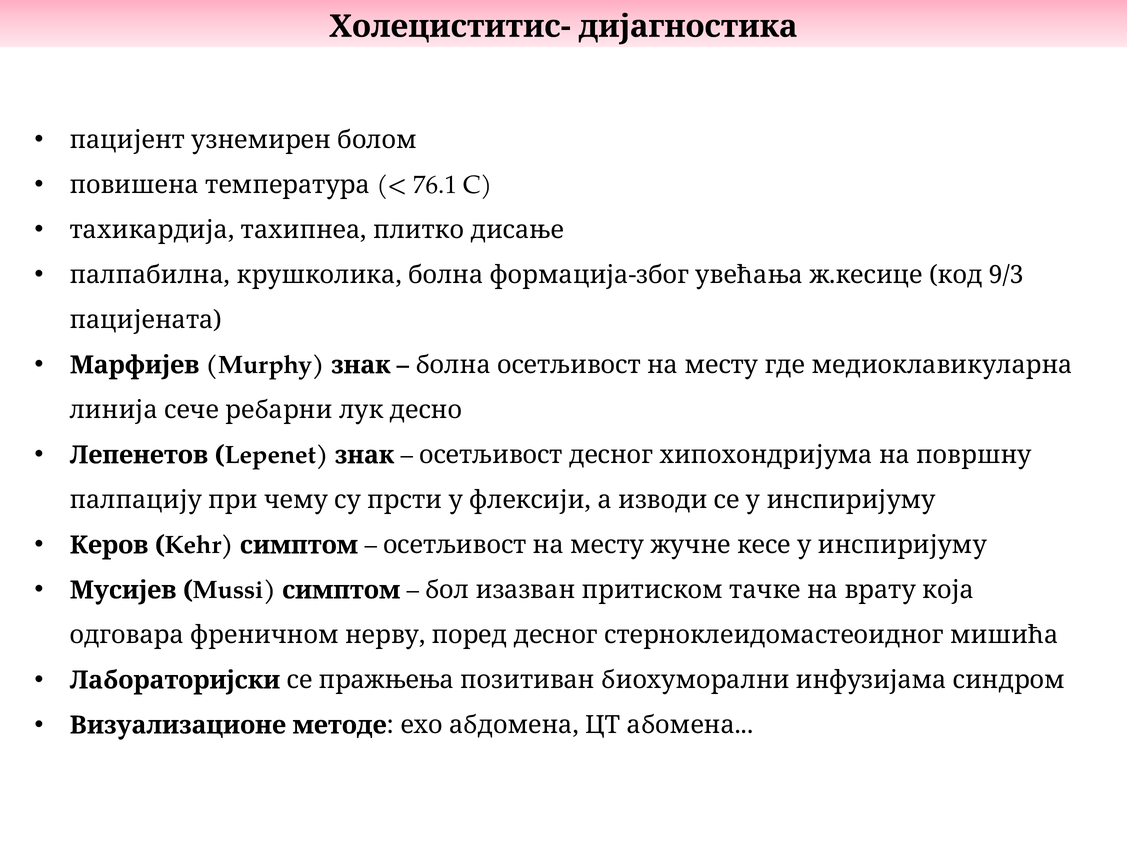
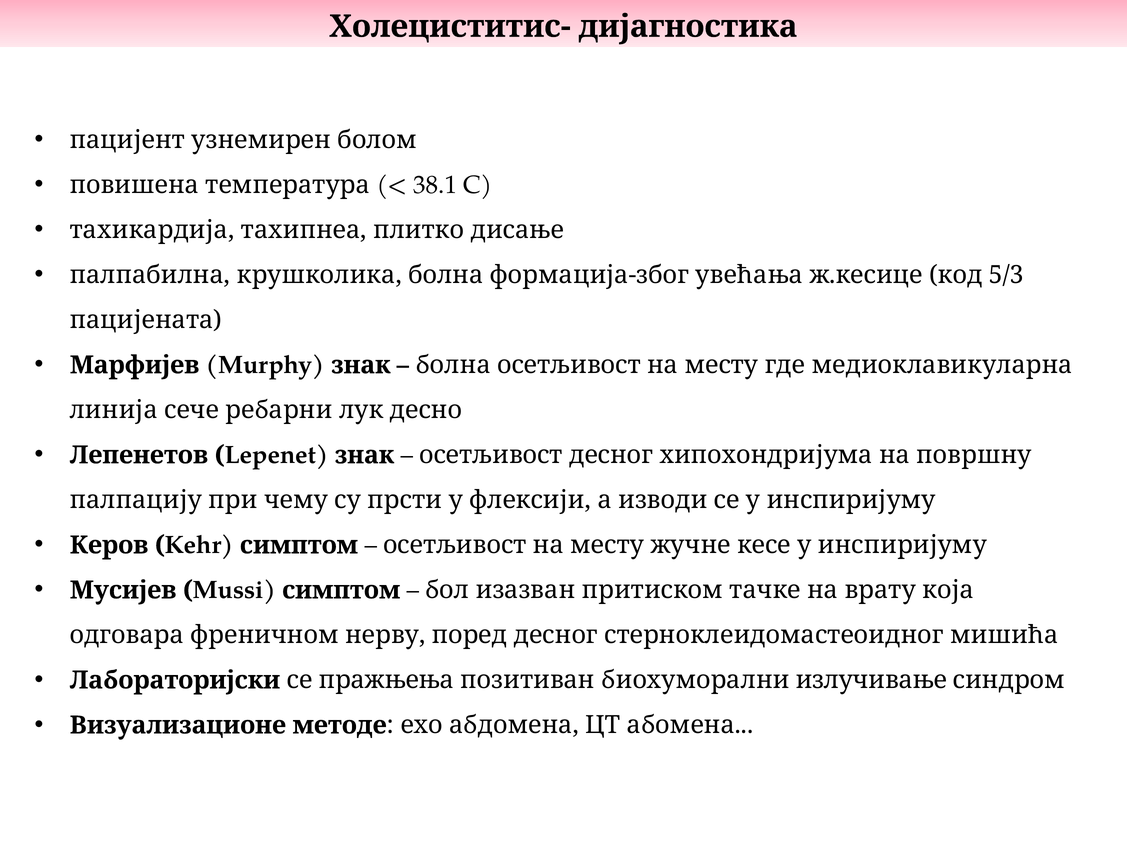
76.1: 76.1 -> 38.1 (435, 185)
9/3: 9/3 -> 5/3 (1006, 275)
инфузијама: инфузијама -> излучивање (871, 680)
